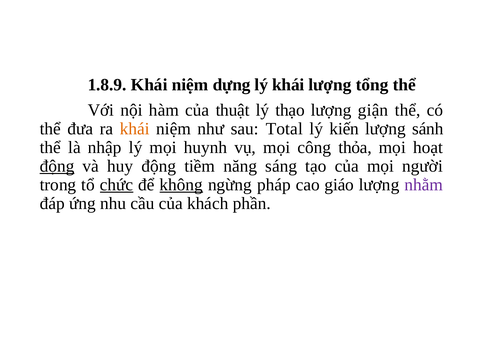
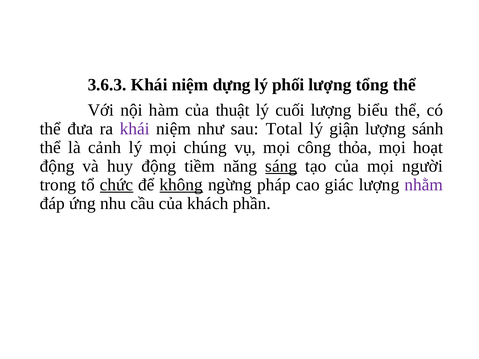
1.8.9: 1.8.9 -> 3.6.3 (107, 85)
lý khái: khái -> phối (288, 85)
thạo: thạo -> cuối (290, 110)
giận: giận -> biểu (373, 110)
khái colour: orange -> purple (135, 129)
kiến: kiến -> giận (344, 129)
nhập: nhập -> cảnh (105, 148)
huynh: huynh -> chúng (205, 148)
động underline: present -> none (57, 166)
sáng underline: none -> present (281, 166)
giáo: giáo -> giác (339, 185)
